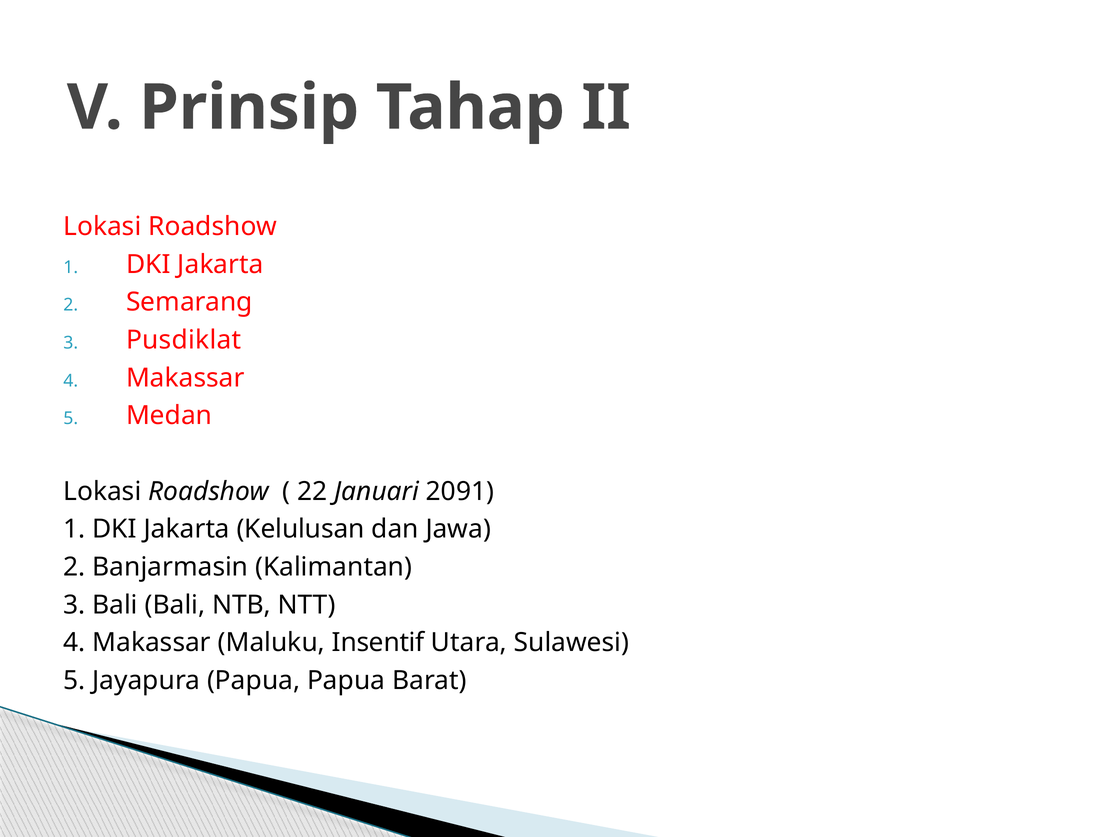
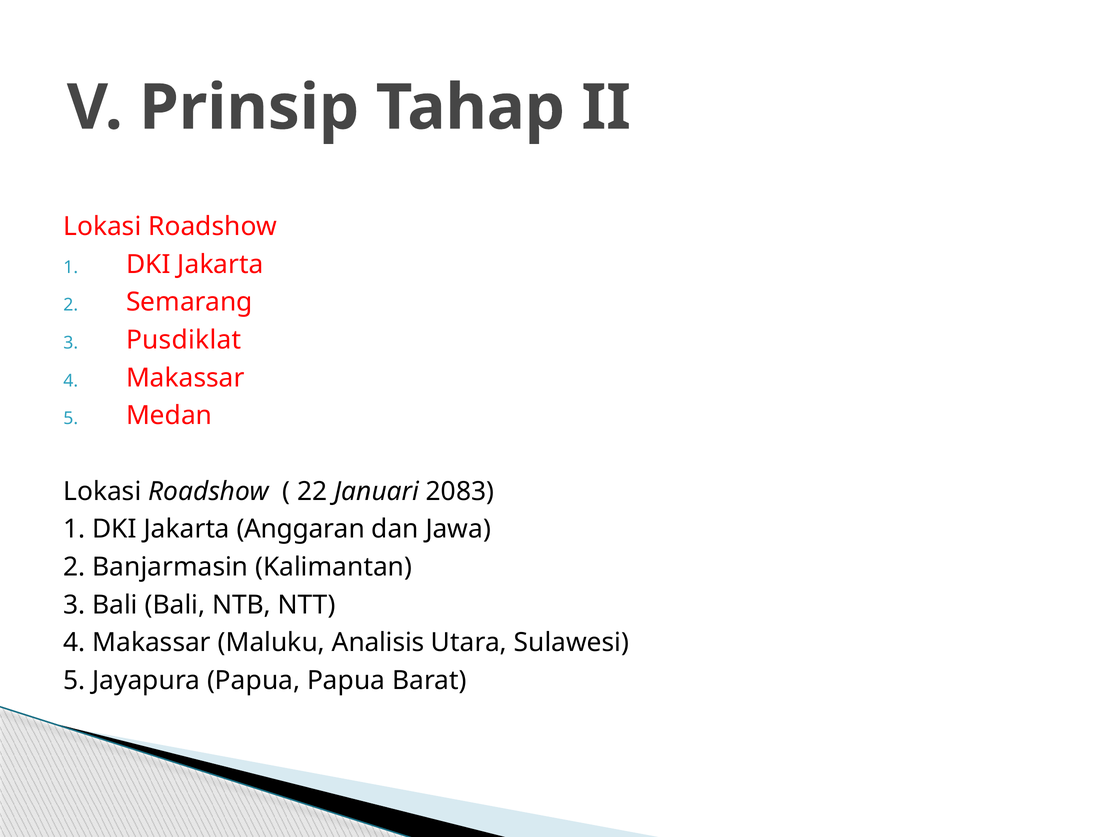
2091: 2091 -> 2083 (460, 491)
Kelulusan: Kelulusan -> Anggaran (301, 529)
Insentif: Insentif -> Analisis (378, 643)
